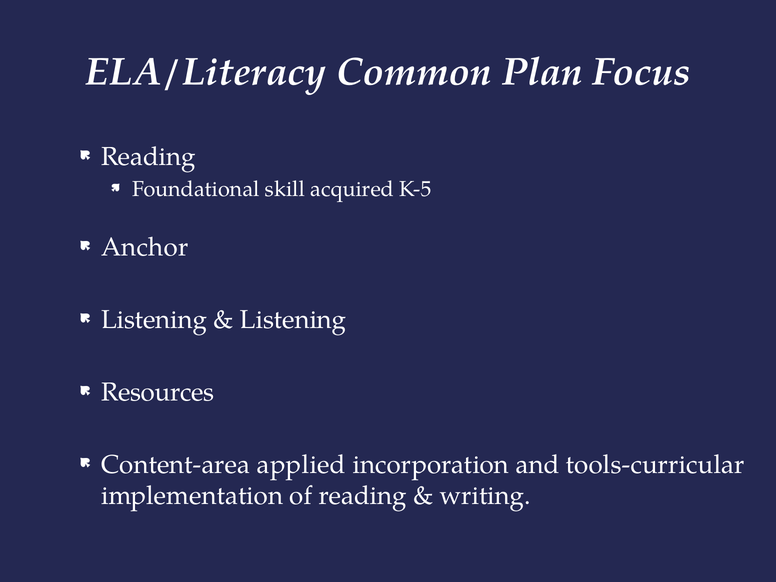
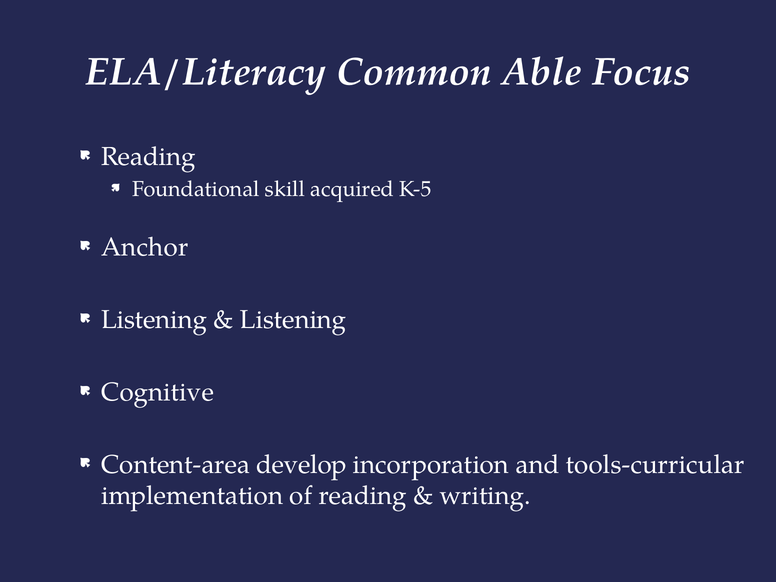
Plan: Plan -> Able (542, 72)
Resources: Resources -> Cognitive (158, 392)
applied: applied -> develop (302, 465)
